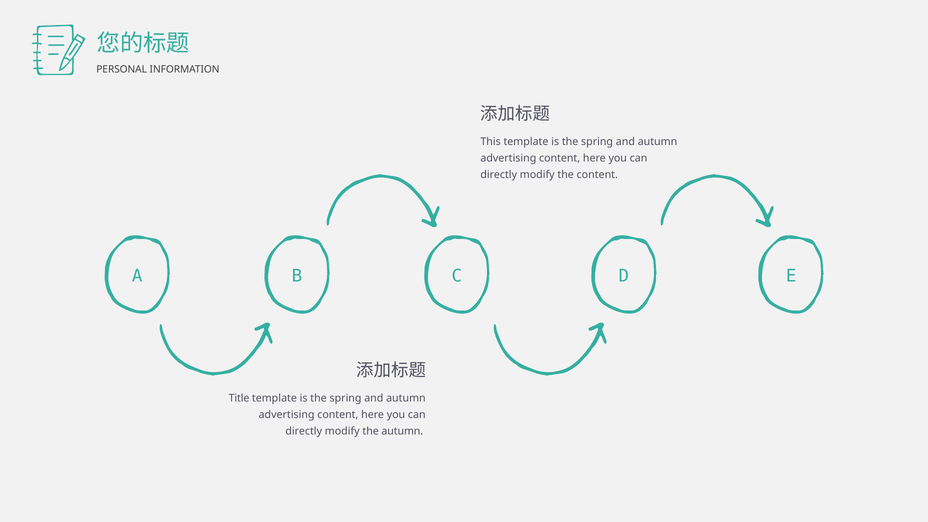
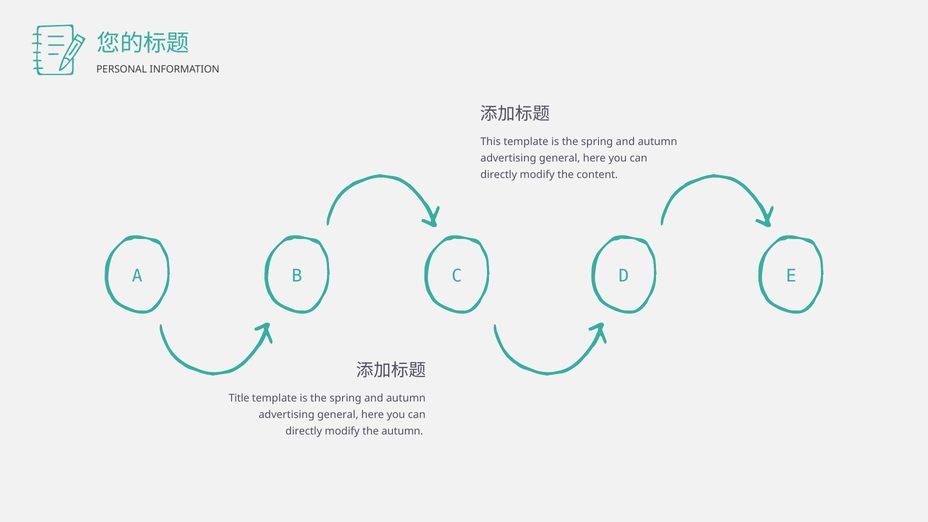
content: content -> general (560, 158)
content: content -> general (338, 415)
